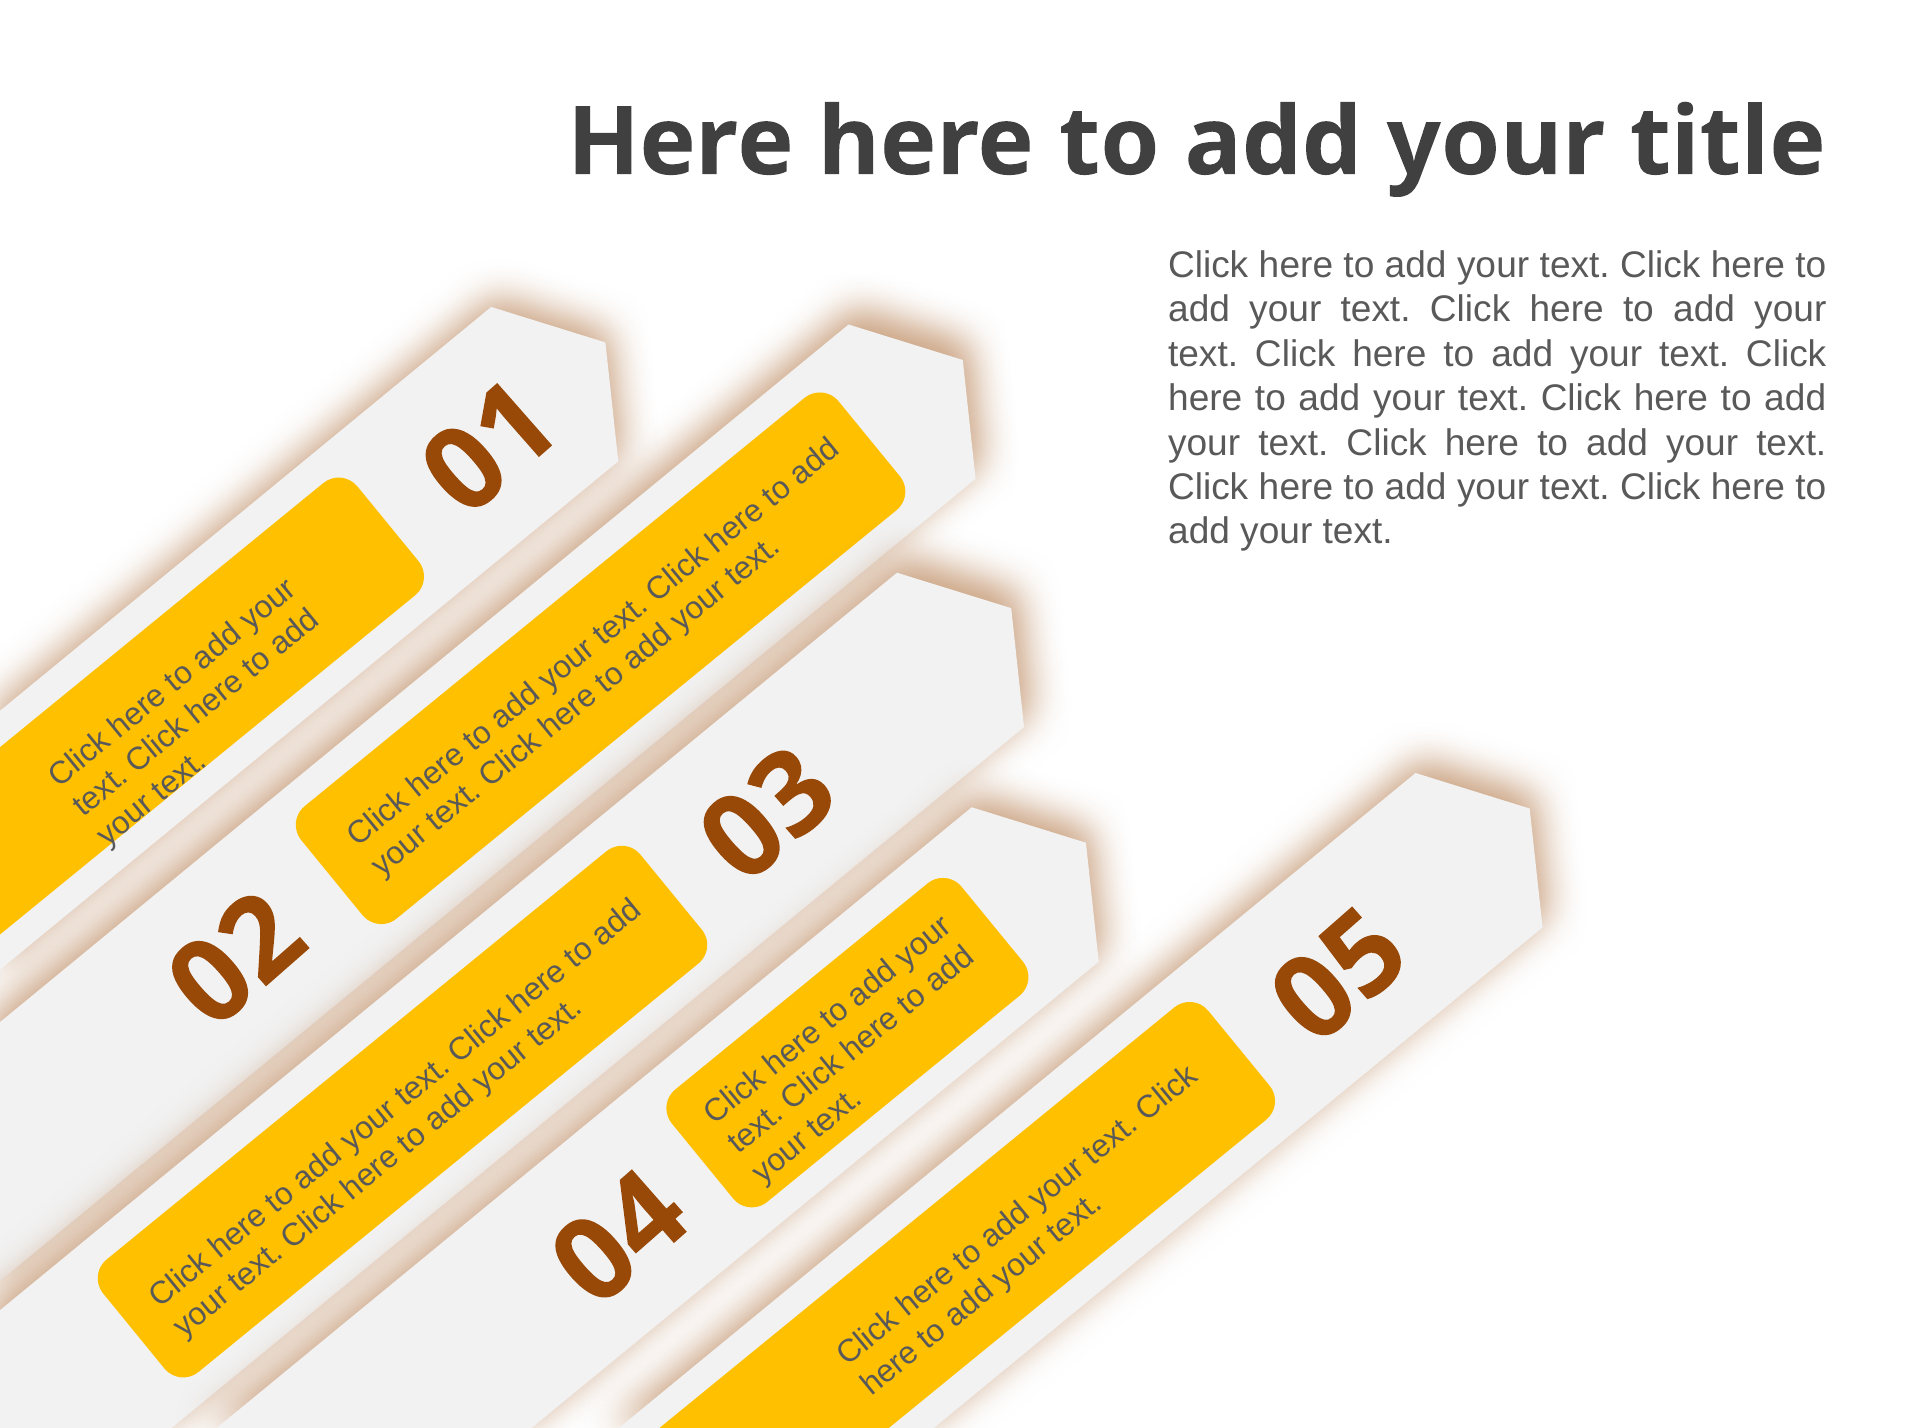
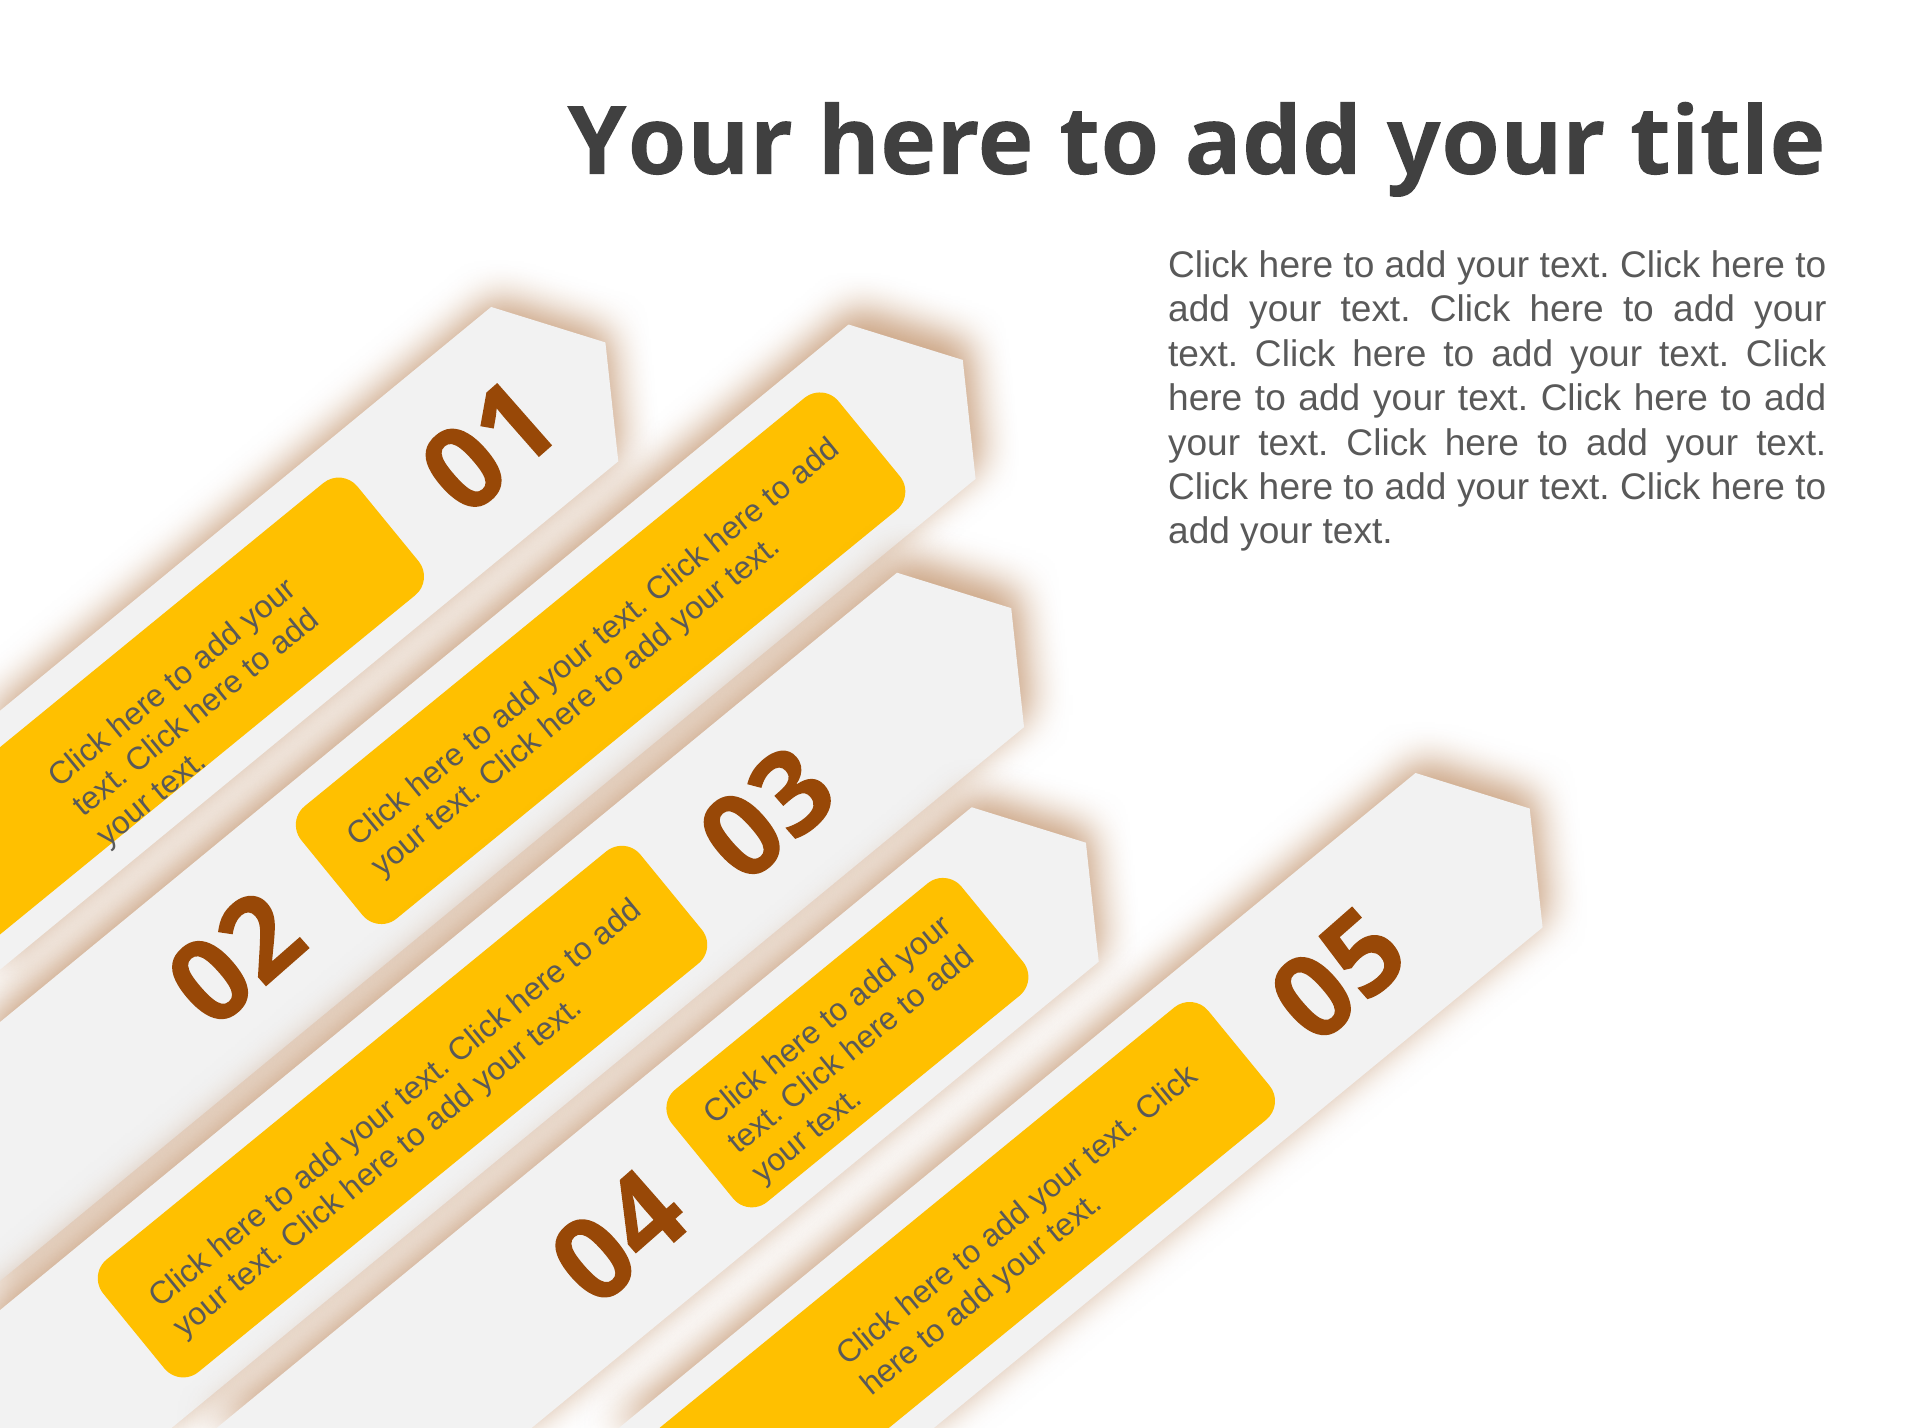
Here: Here -> Your (680, 143)
